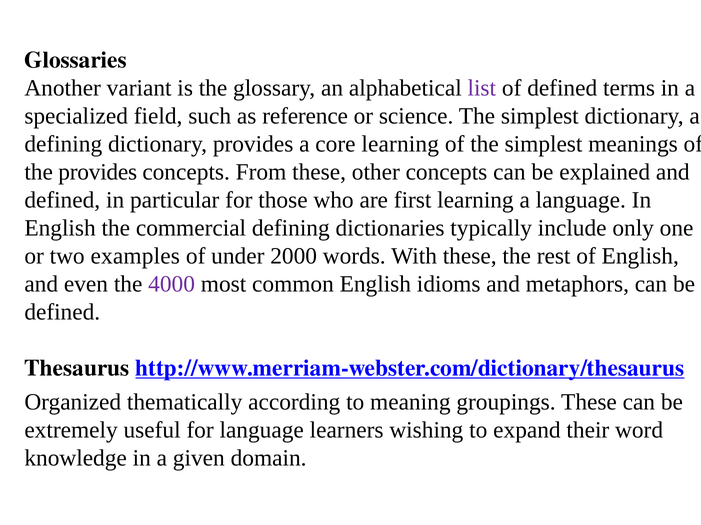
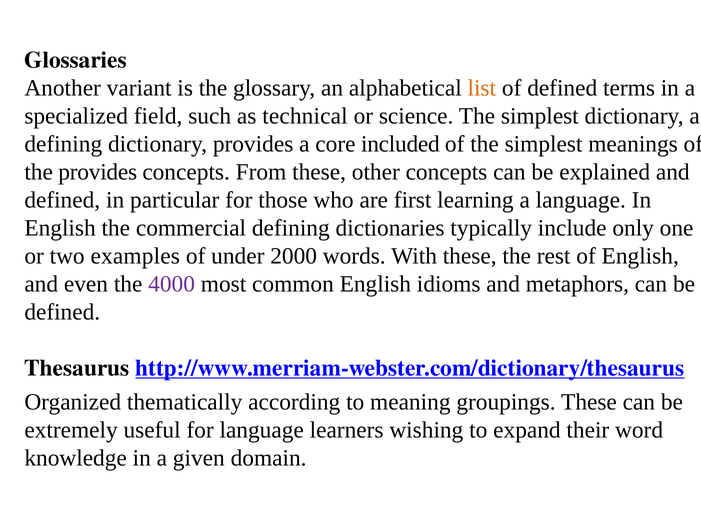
list colour: purple -> orange (482, 88)
reference: reference -> technical (305, 116)
core learning: learning -> included (400, 144)
